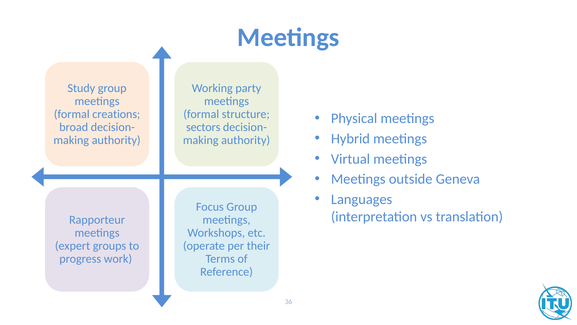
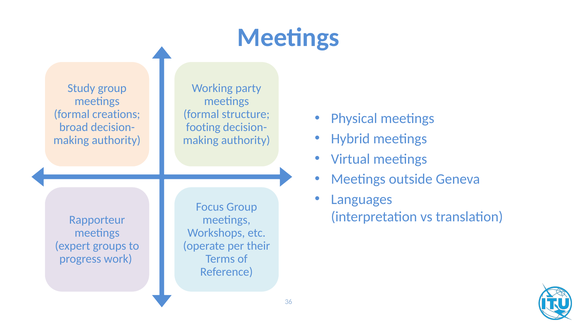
sectors: sectors -> footing (203, 127)
